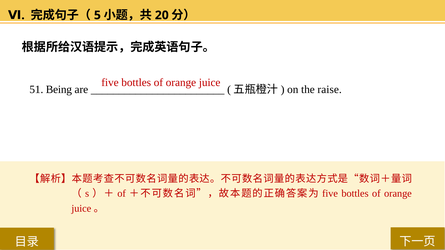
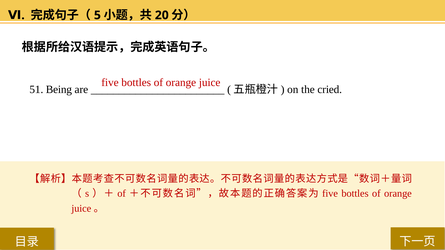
raise: raise -> cried (330, 90)
